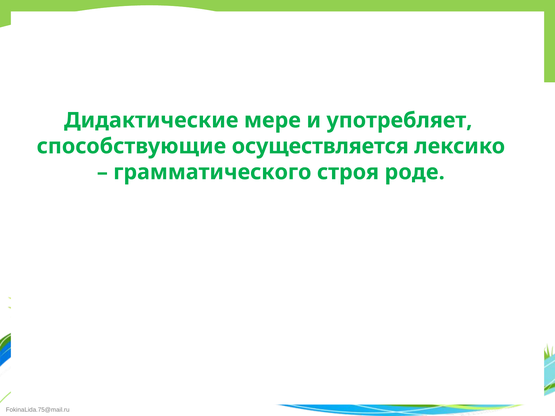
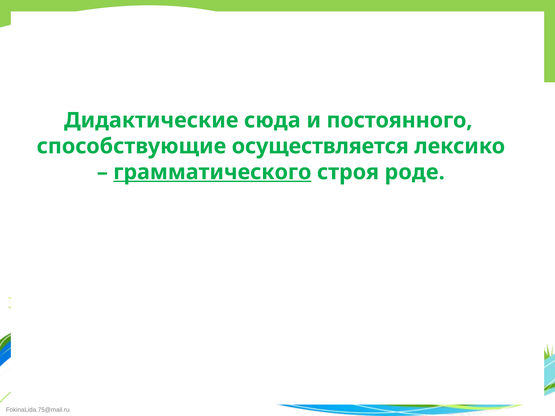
мере: мере -> сюда (272, 120)
употребляет: употребляет -> постоянного (399, 120)
грамматического underline: none -> present (212, 172)
